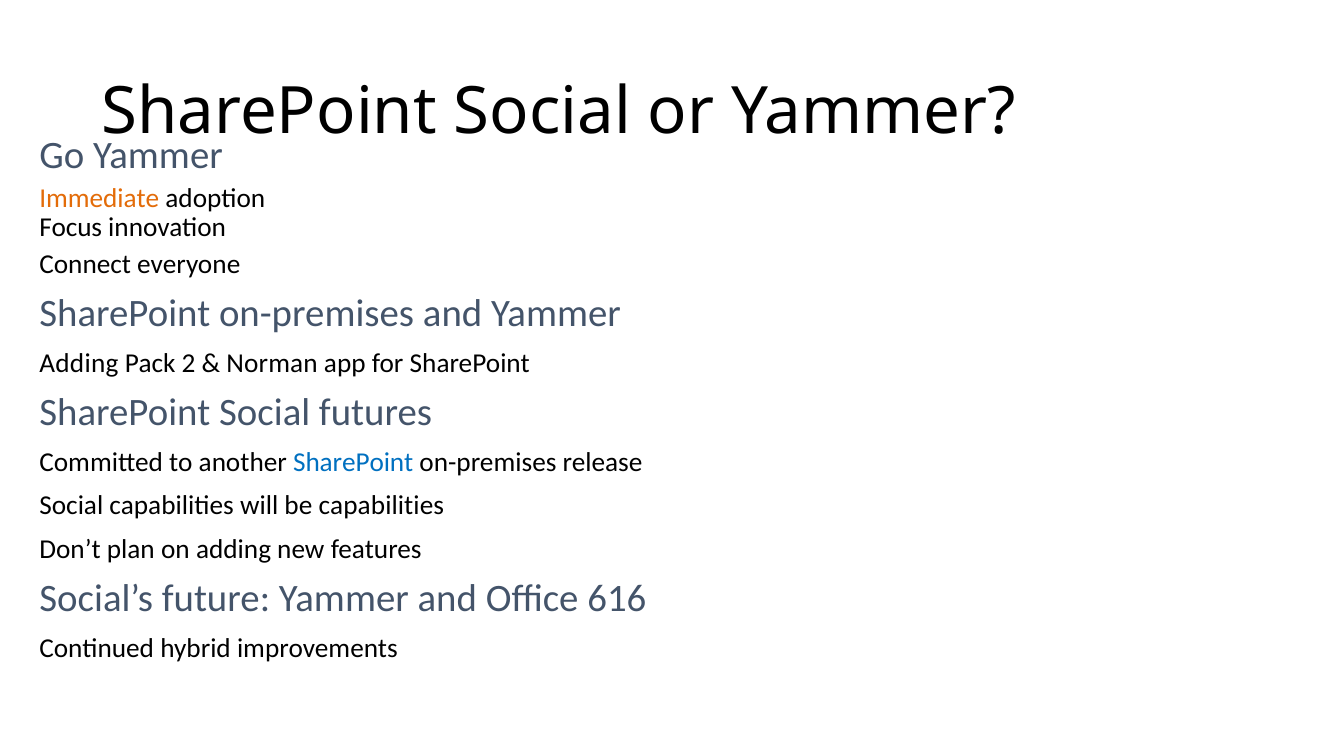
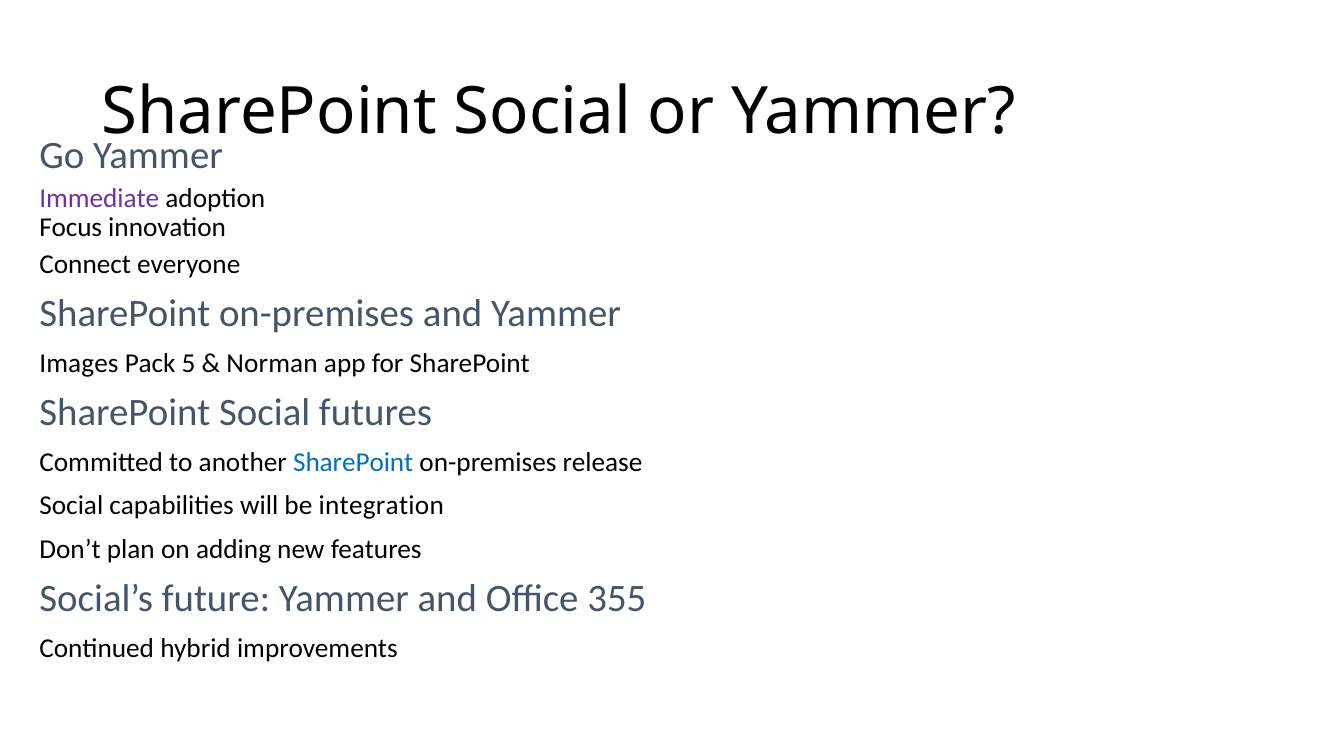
Immediate colour: orange -> purple (99, 199)
Adding: Adding -> Images (79, 364)
2: 2 -> 5 (189, 364)
be capabilities: capabilities -> integration (381, 506)
616: 616 -> 355 (617, 599)
